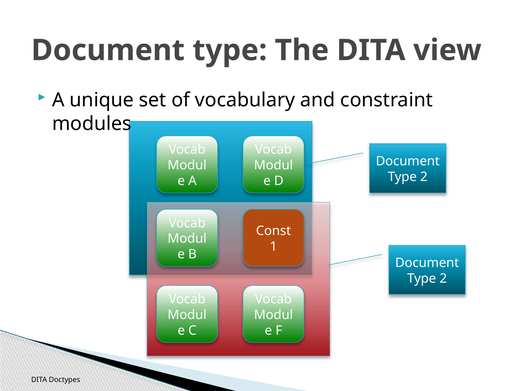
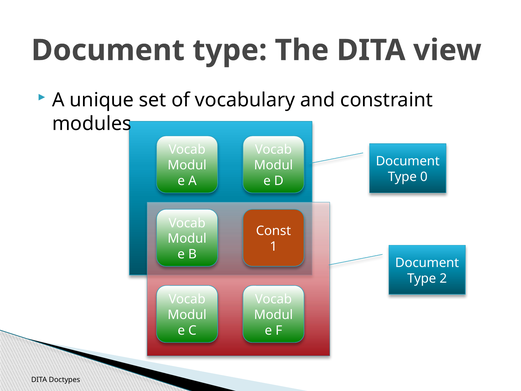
2: 2 -> 0 (424, 177)
